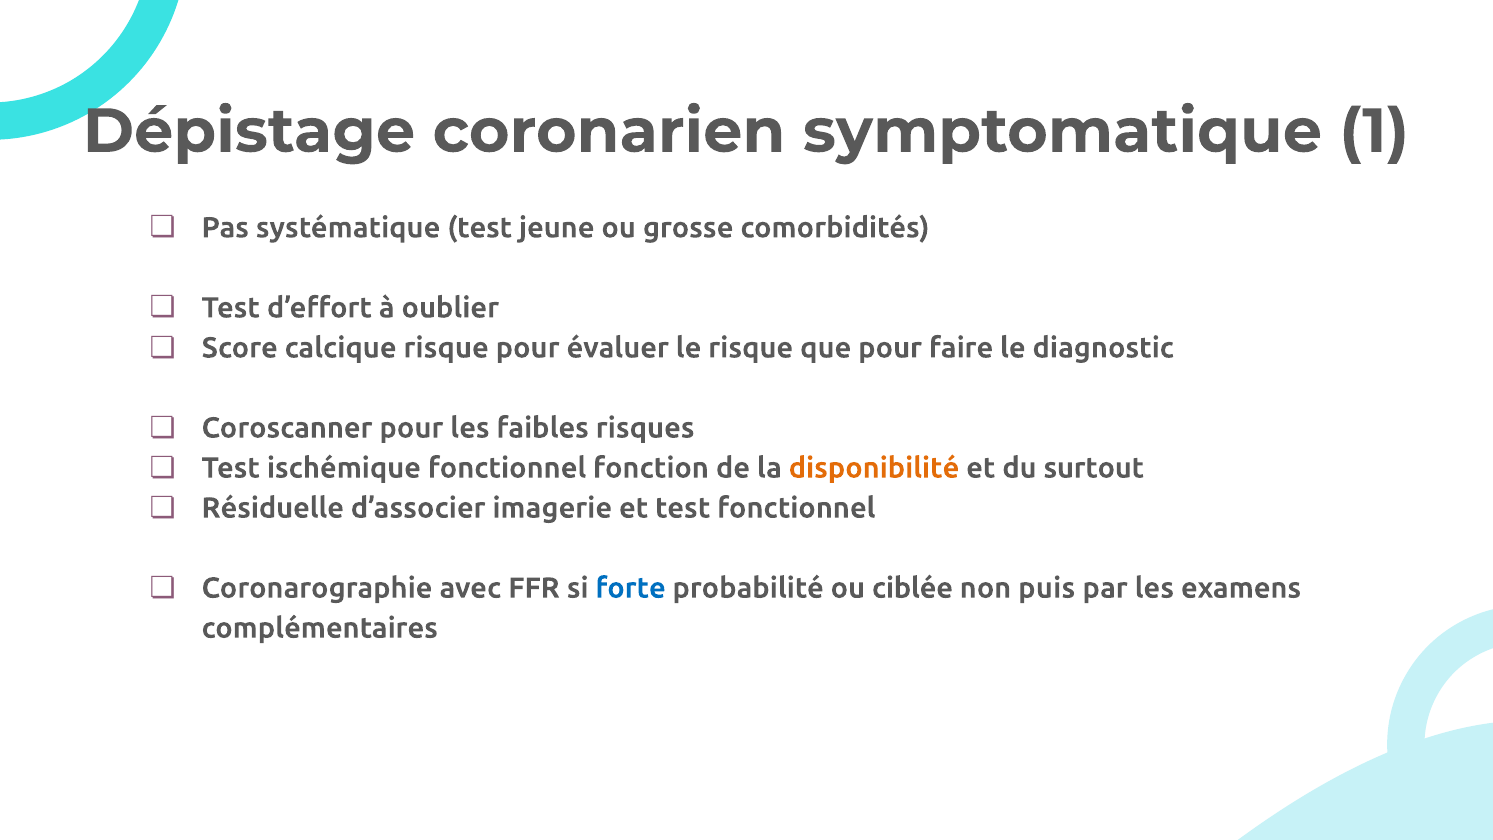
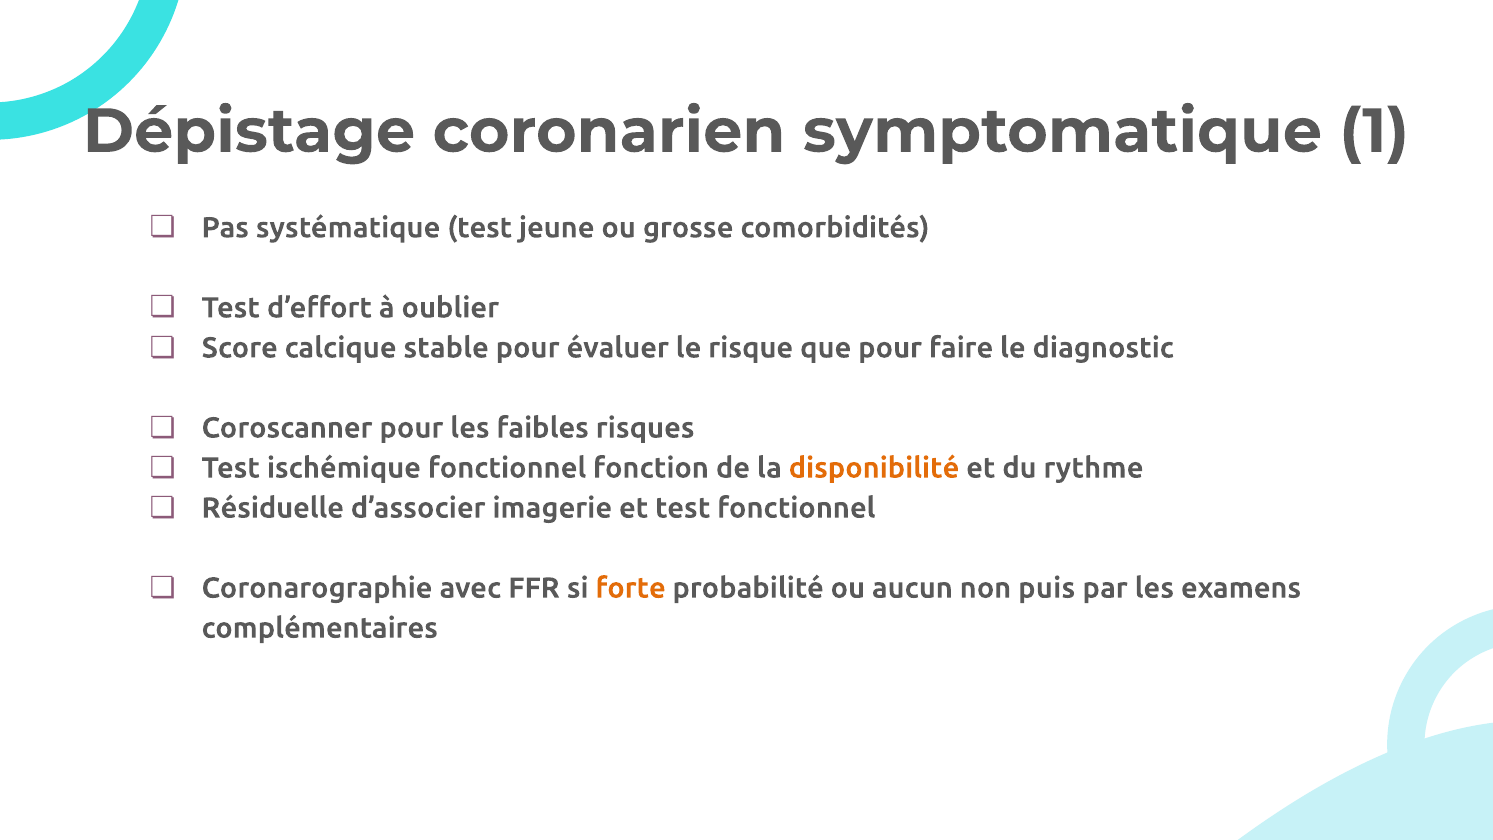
calcique risque: risque -> stable (446, 348)
surtout: surtout -> rythme (1093, 468)
forte colour: blue -> orange (631, 588)
ciblée: ciblée -> aucun (912, 588)
